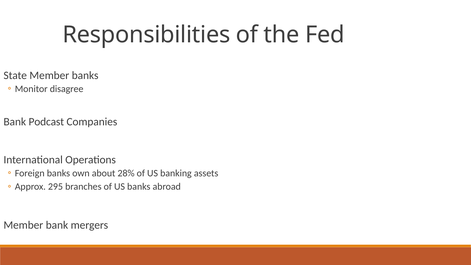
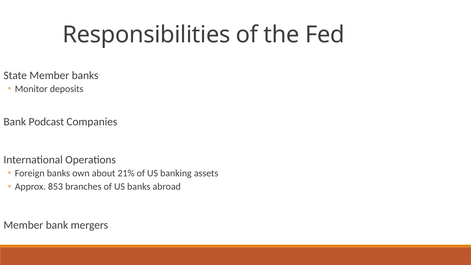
disagree: disagree -> deposits (67, 89)
28%: 28% -> 21% (126, 173)
295: 295 -> 853 (55, 187)
